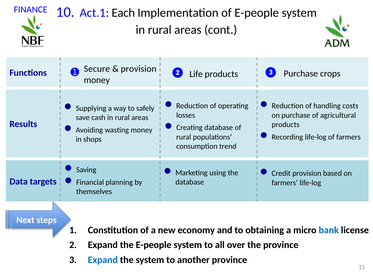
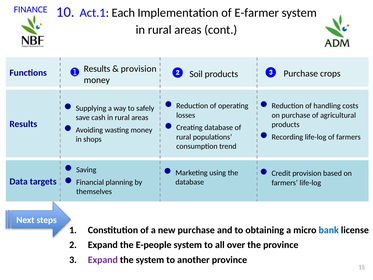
of E-people: E-people -> E-farmer (257, 13)
Secure: Secure -> Results (97, 69)
Life: Life -> Soil (196, 74)
new economy: economy -> purchase (196, 230)
Expand colour: blue -> purple (103, 260)
